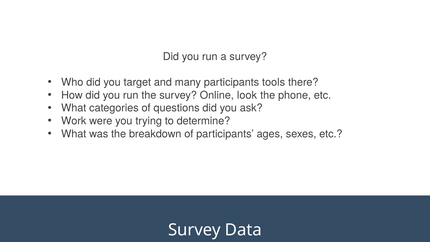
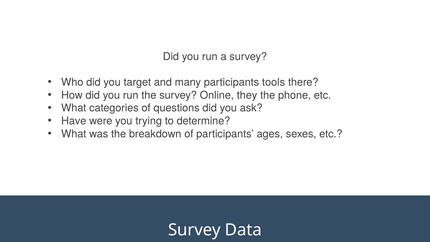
look: look -> they (247, 95)
Work: Work -> Have (74, 121)
